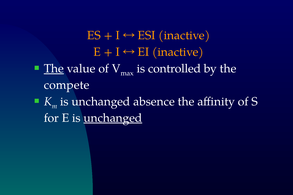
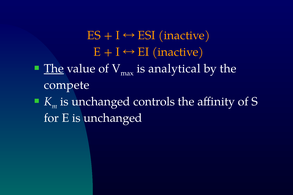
controlled: controlled -> analytical (174, 69)
absence: absence -> controls (154, 102)
unchanged underline: present -> none (113, 118)
